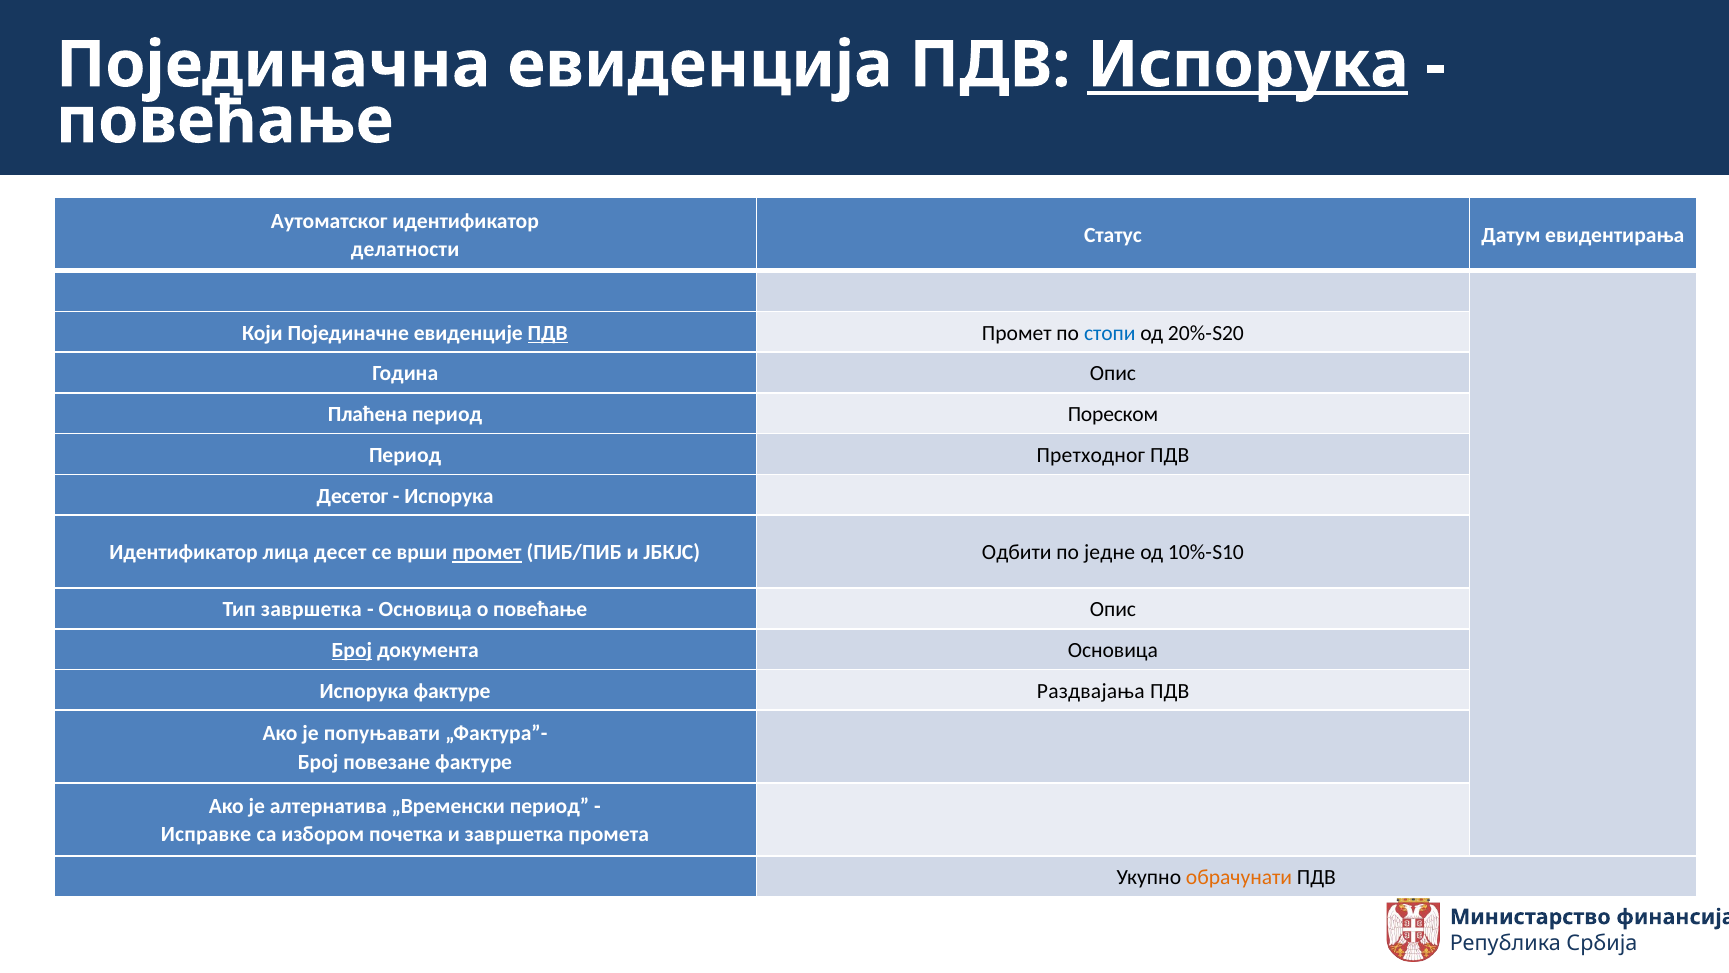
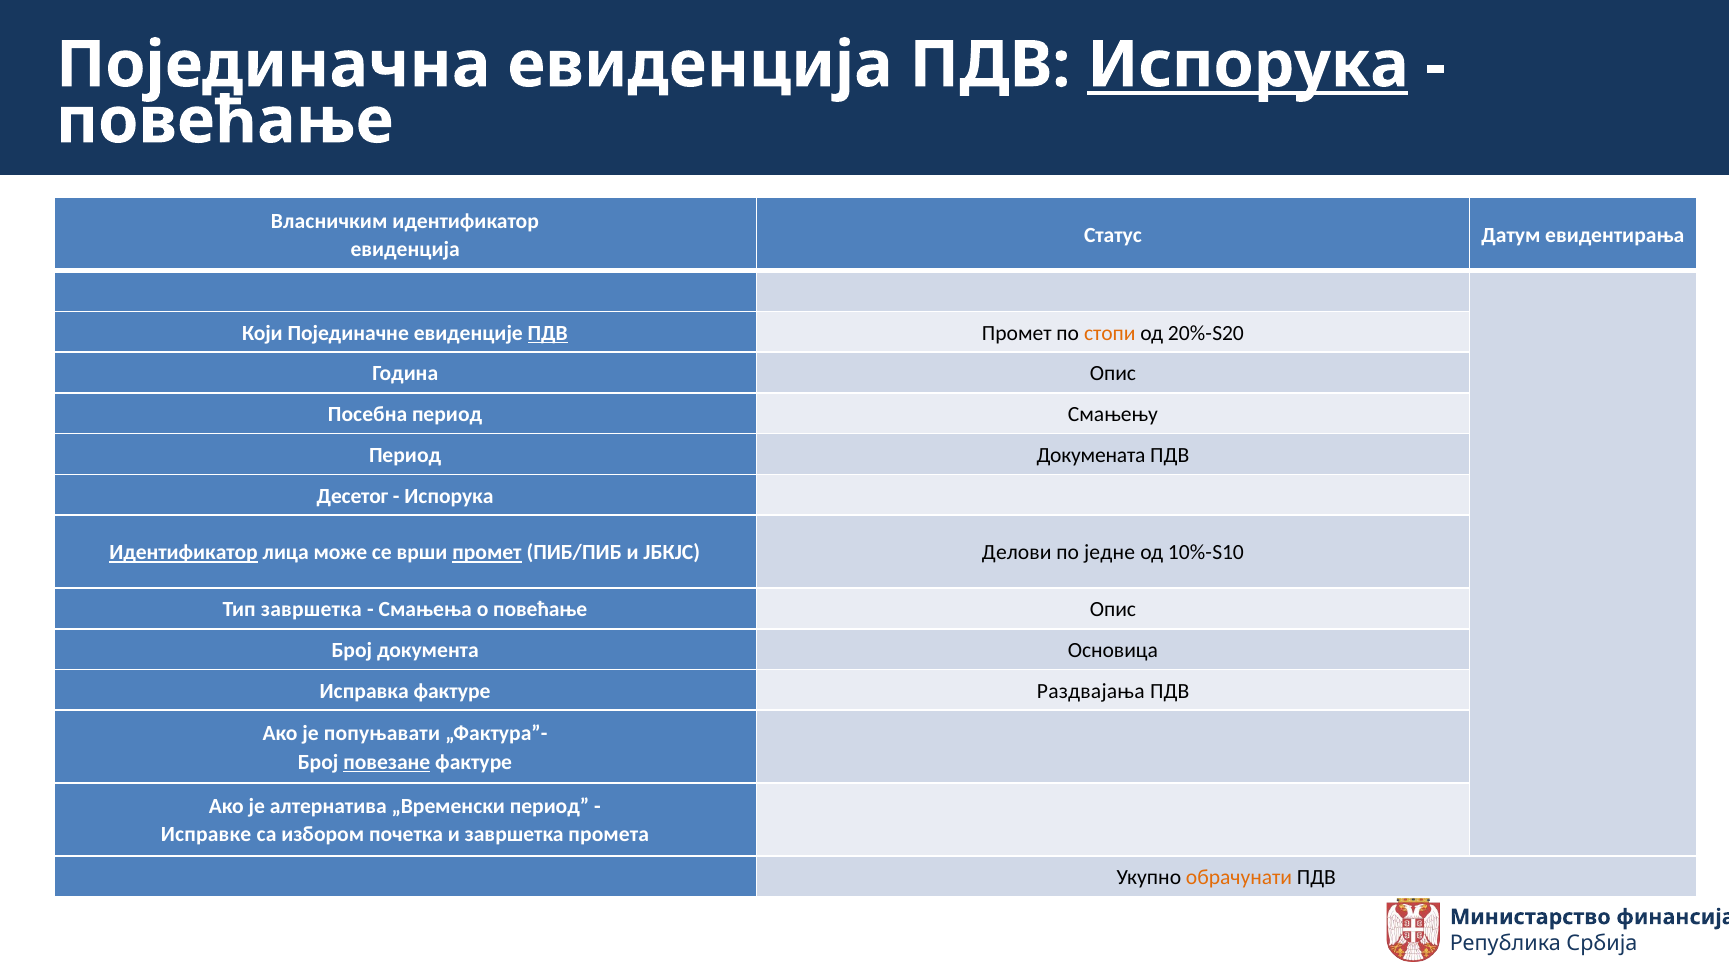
Аутоматског: Аутоматског -> Власничким (329, 221)
делатности: делатности -> евиденција (405, 249)
стопи colour: blue -> orange (1110, 333)
Плаћена: Плаћена -> Посебна (368, 414)
Пореском: Пореском -> Смањењу (1113, 414)
Претходног: Претходног -> Докумената (1091, 455)
Идентификатор underline: none -> present (184, 552)
десет: десет -> може (340, 552)
Одбити: Одбити -> Делови (1017, 552)
Основица: Основица -> Смањења (425, 609)
Број underline: present -> none (352, 650)
Испорука: Испорука -> Исправка (364, 691)
повезане underline: none -> present (387, 762)
